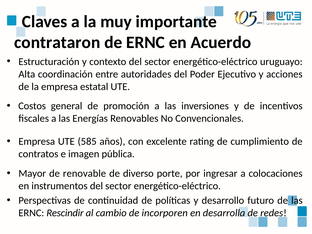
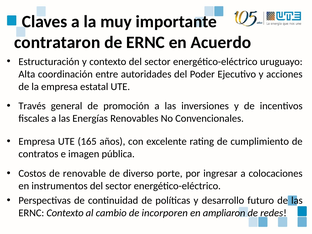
Costos: Costos -> Través (32, 106)
585: 585 -> 165 (87, 142)
Mayor: Mayor -> Costos (32, 173)
ERNC Rescindir: Rescindir -> Contexto (65, 213)
desarrolla: desarrolla -> ampliaron (224, 213)
